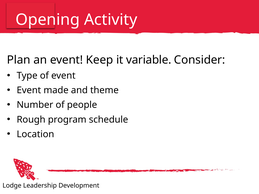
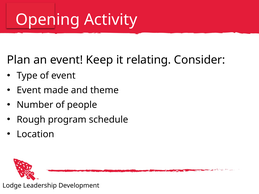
variable: variable -> relating (149, 60)
